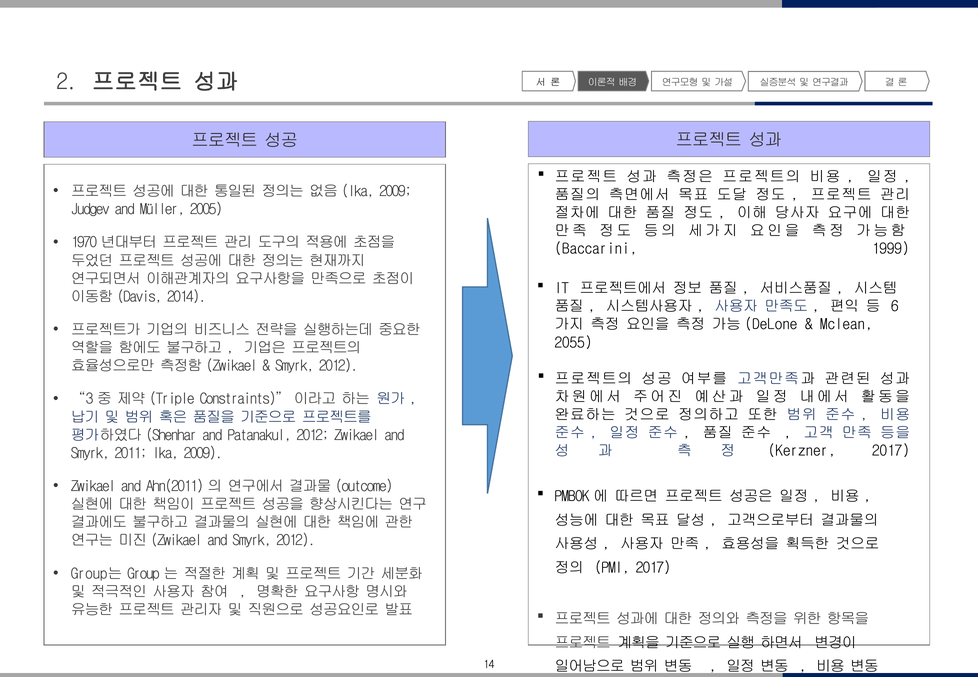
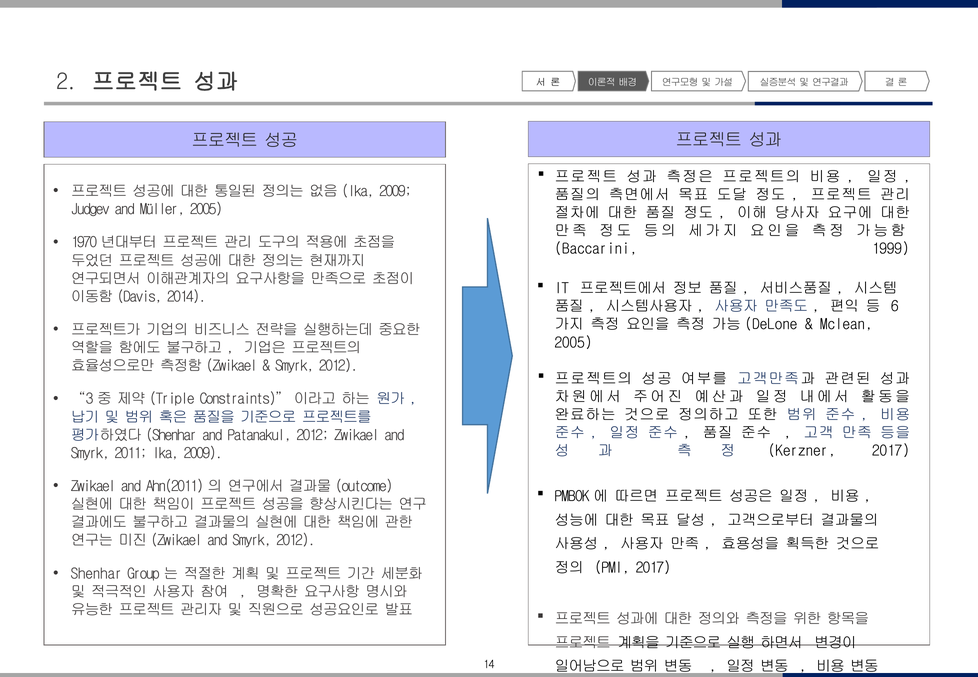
2055: 2055 -> 2005 (573, 343)
Group는: Group는 -> Shenhar (97, 574)
